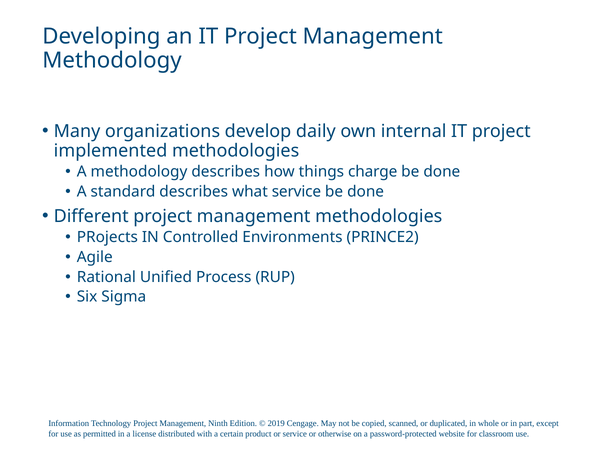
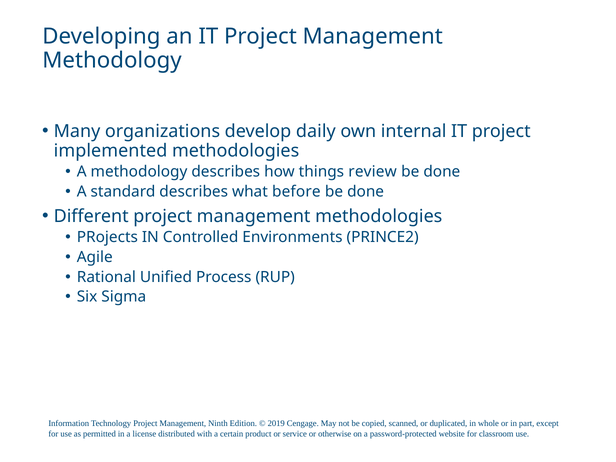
charge: charge -> review (373, 172)
what service: service -> before (296, 192)
